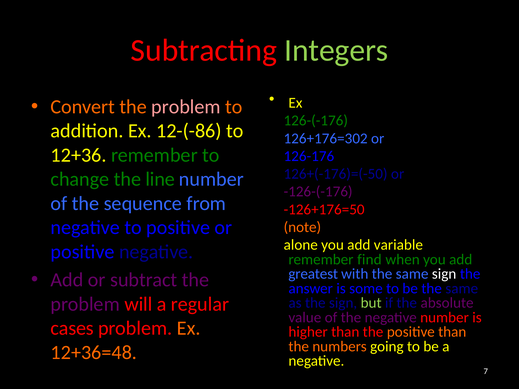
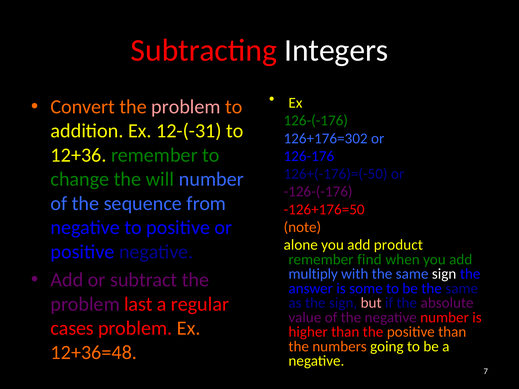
Integers colour: light green -> white (336, 50)
12-(-86: 12-(-86 -> 12-(-31 (189, 131)
line: line -> will (160, 179)
variable: variable -> product (398, 245)
greatest: greatest -> multiply (313, 274)
will: will -> last (138, 304)
but colour: light green -> pink (371, 303)
